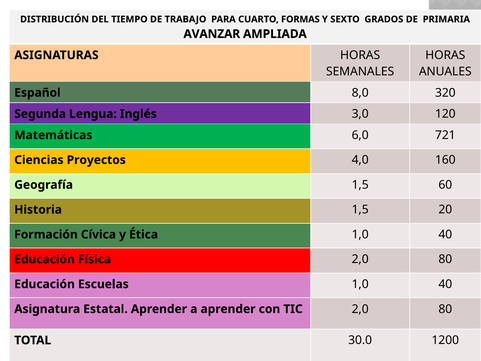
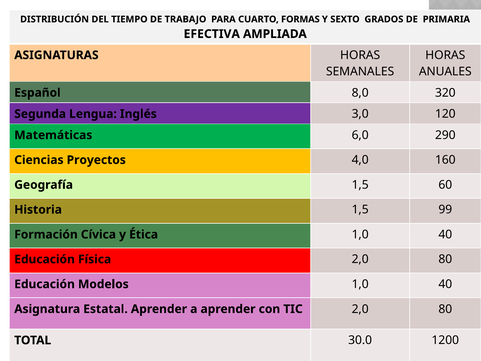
AVANZAR: AVANZAR -> EFECTIVA (212, 34)
721: 721 -> 290 (445, 135)
20: 20 -> 99 (445, 210)
Escuelas: Escuelas -> Modelos (103, 284)
